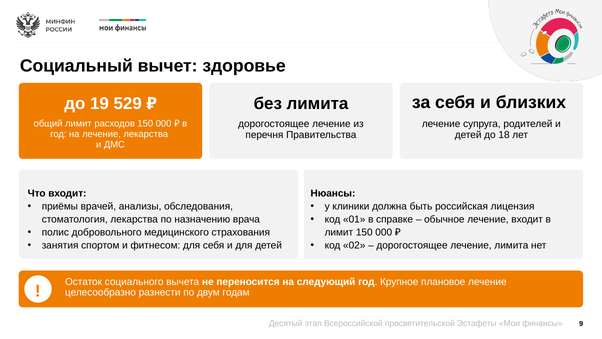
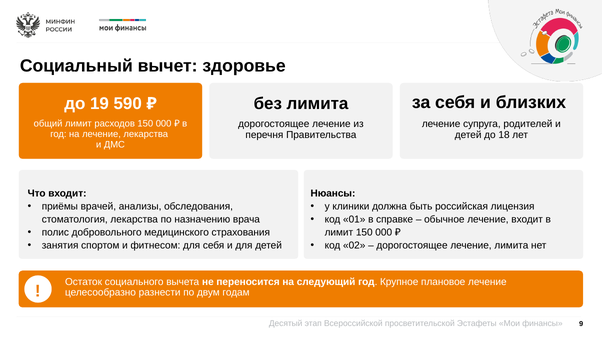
529: 529 -> 590 (128, 103)
